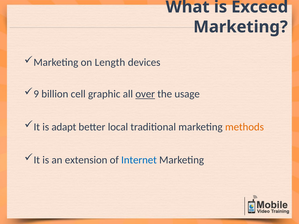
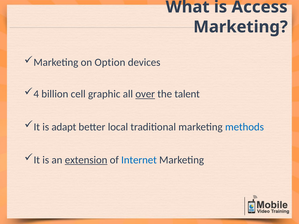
Exceed: Exceed -> Access (260, 7)
Length: Length -> Option (110, 63)
9: 9 -> 4 (36, 94)
usage: usage -> talent (187, 94)
methods colour: orange -> blue (244, 127)
extension underline: none -> present (86, 160)
